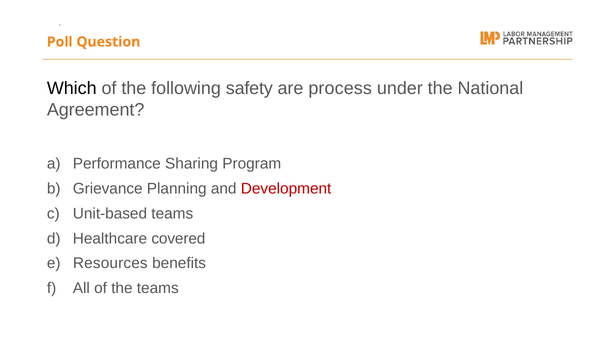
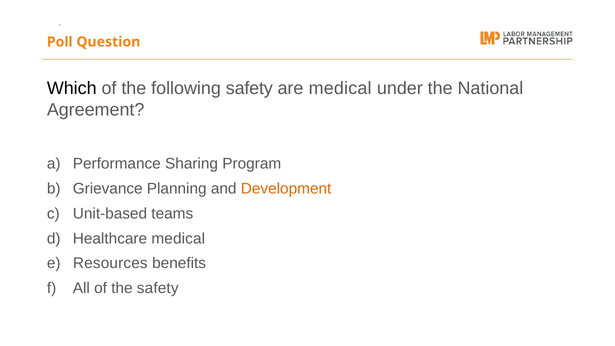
are process: process -> medical (340, 88)
Development colour: red -> orange (286, 189)
Healthcare covered: covered -> medical (178, 238)
the teams: teams -> safety (158, 288)
